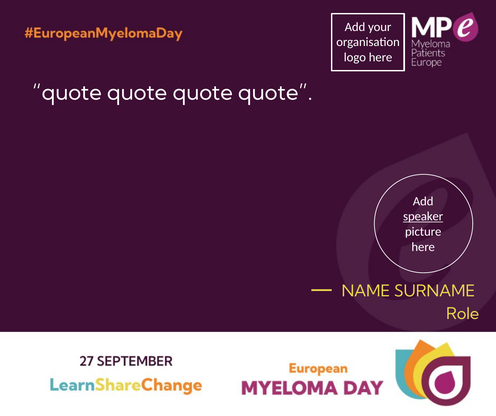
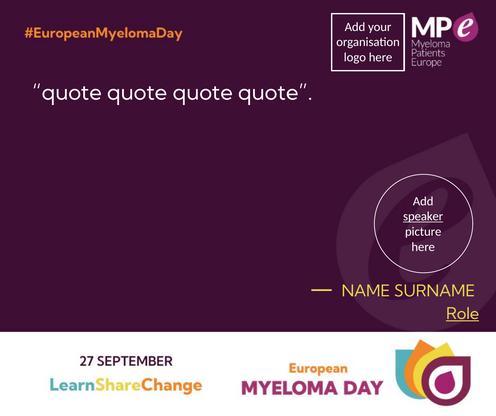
Role underline: none -> present (463, 314)
